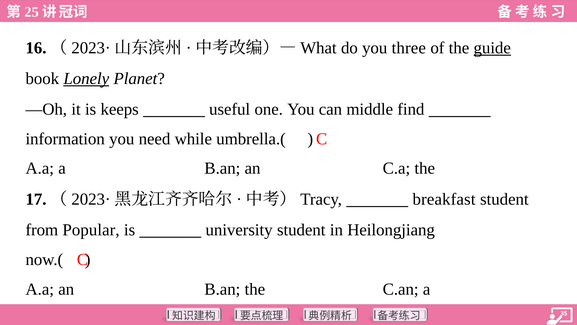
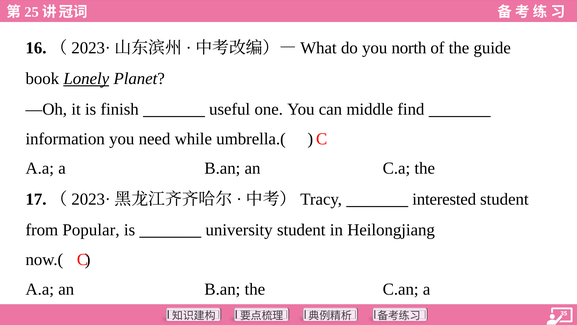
three: three -> north (409, 48)
guide underline: present -> none (492, 48)
keeps: keeps -> finish (120, 109)
breakfast: breakfast -> interested (444, 199)
